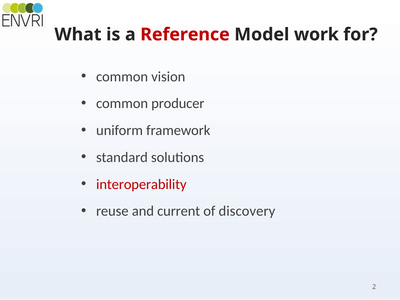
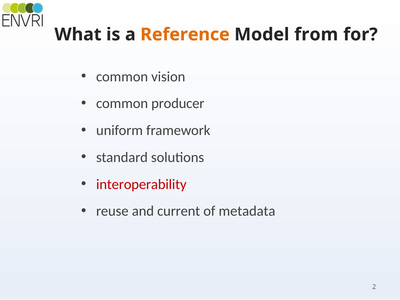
Reference colour: red -> orange (185, 34)
work: work -> from (316, 34)
discovery: discovery -> metadata (247, 211)
